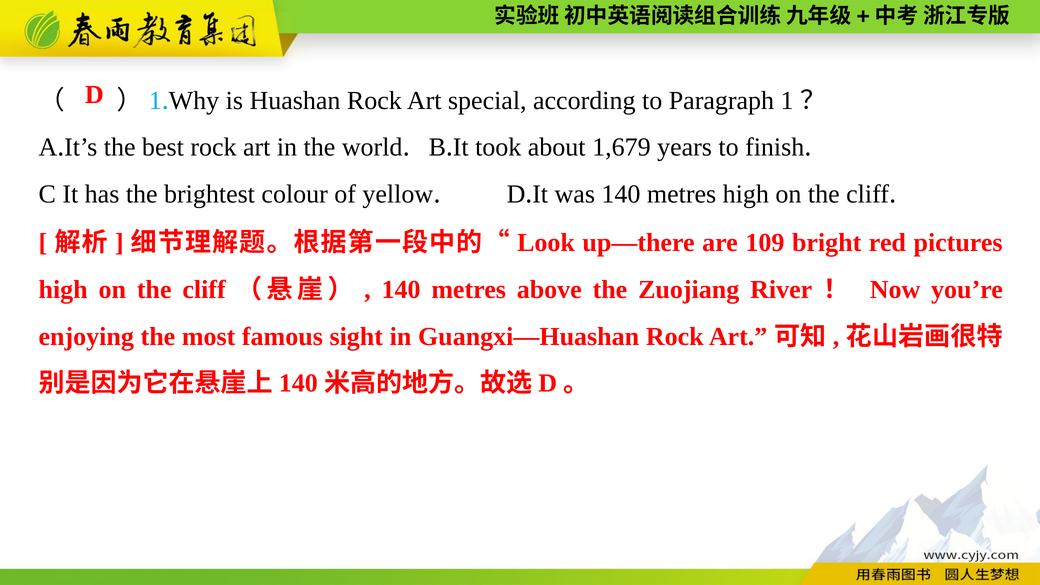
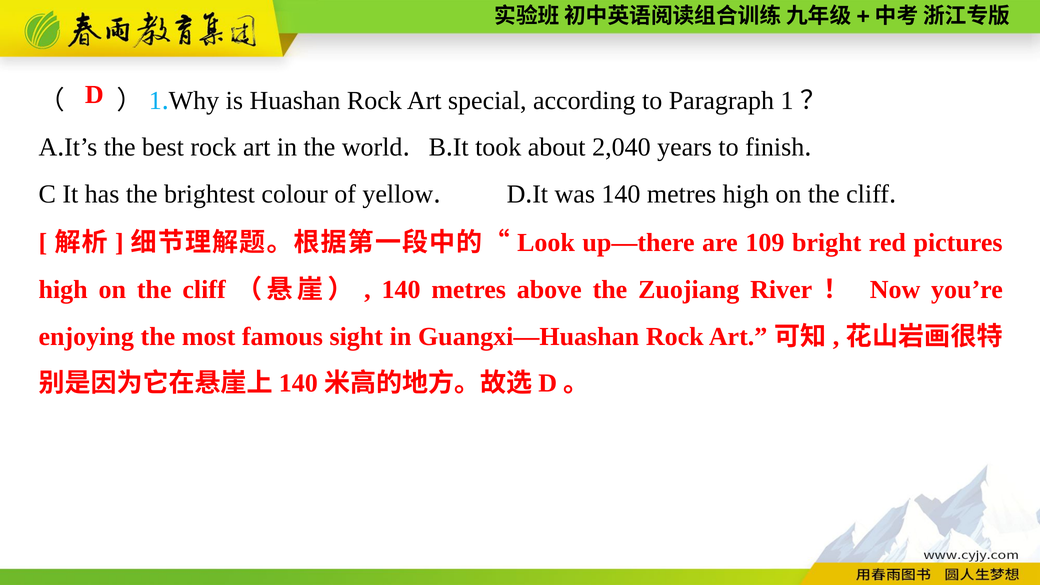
1,679: 1,679 -> 2,040 (621, 147)
